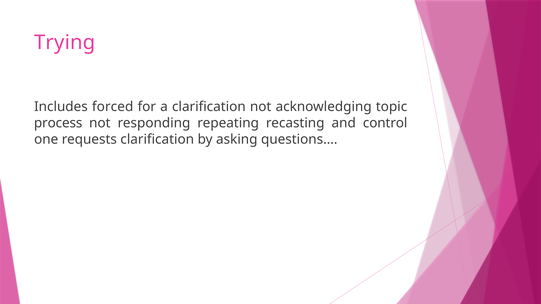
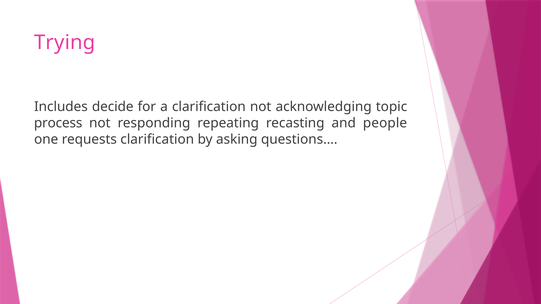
forced: forced -> decide (113, 107)
control: control -> people (385, 123)
